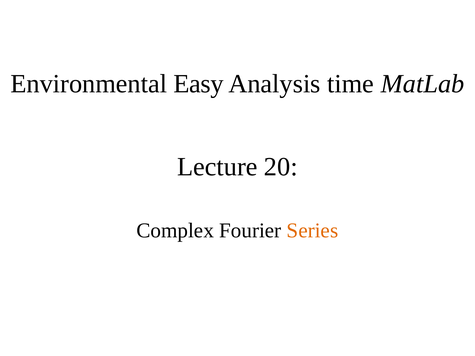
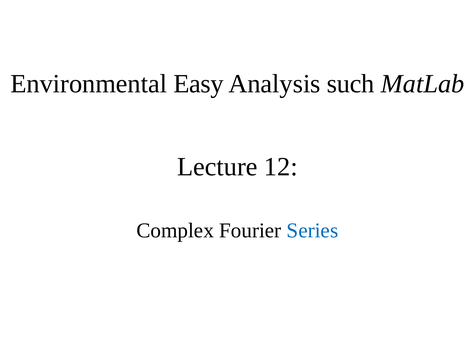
time: time -> such (351, 84)
20: 20 -> 12 (281, 167)
Series colour: orange -> blue (312, 231)
